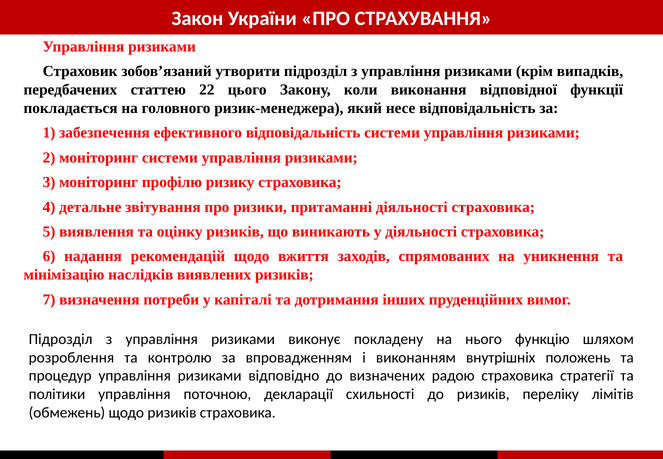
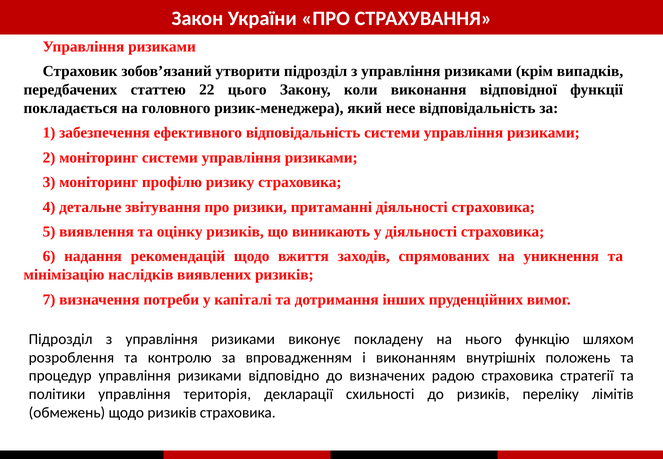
поточною: поточною -> територія (217, 394)
